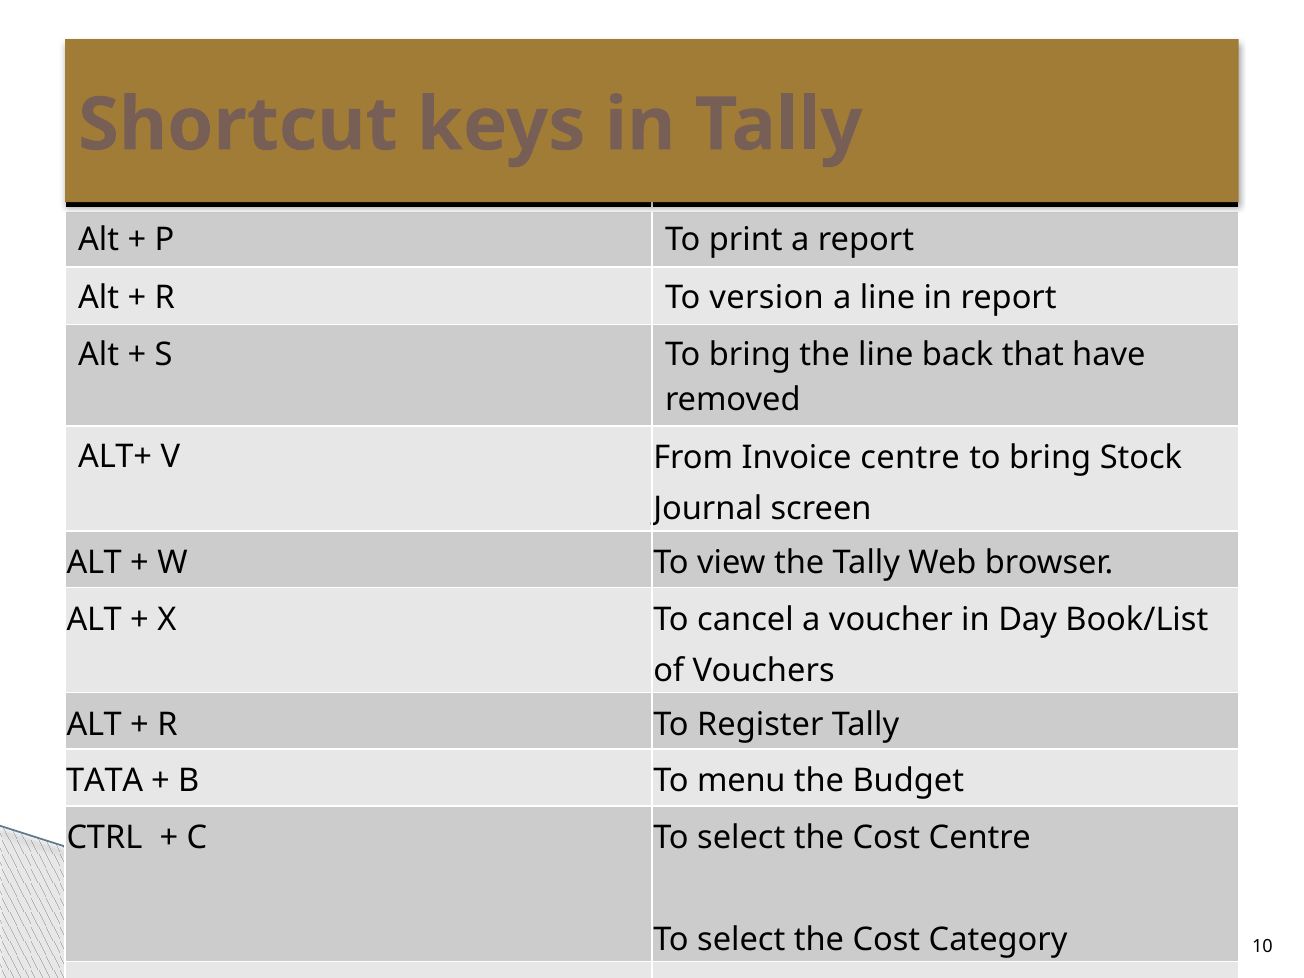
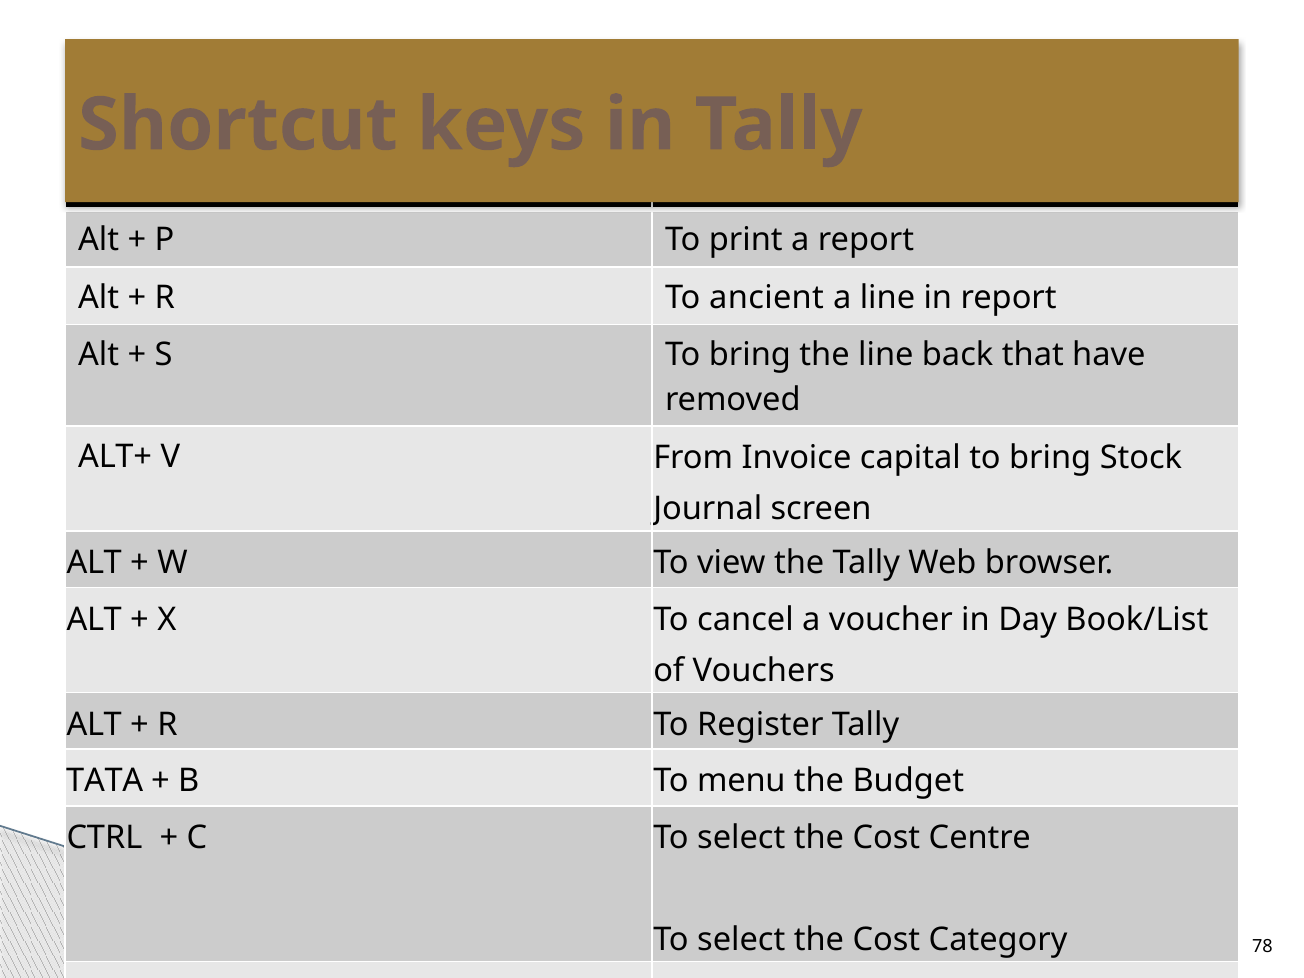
version: version -> ancient (767, 298)
Invoice centre: centre -> capital (910, 458)
10: 10 -> 78 (1262, 947)
